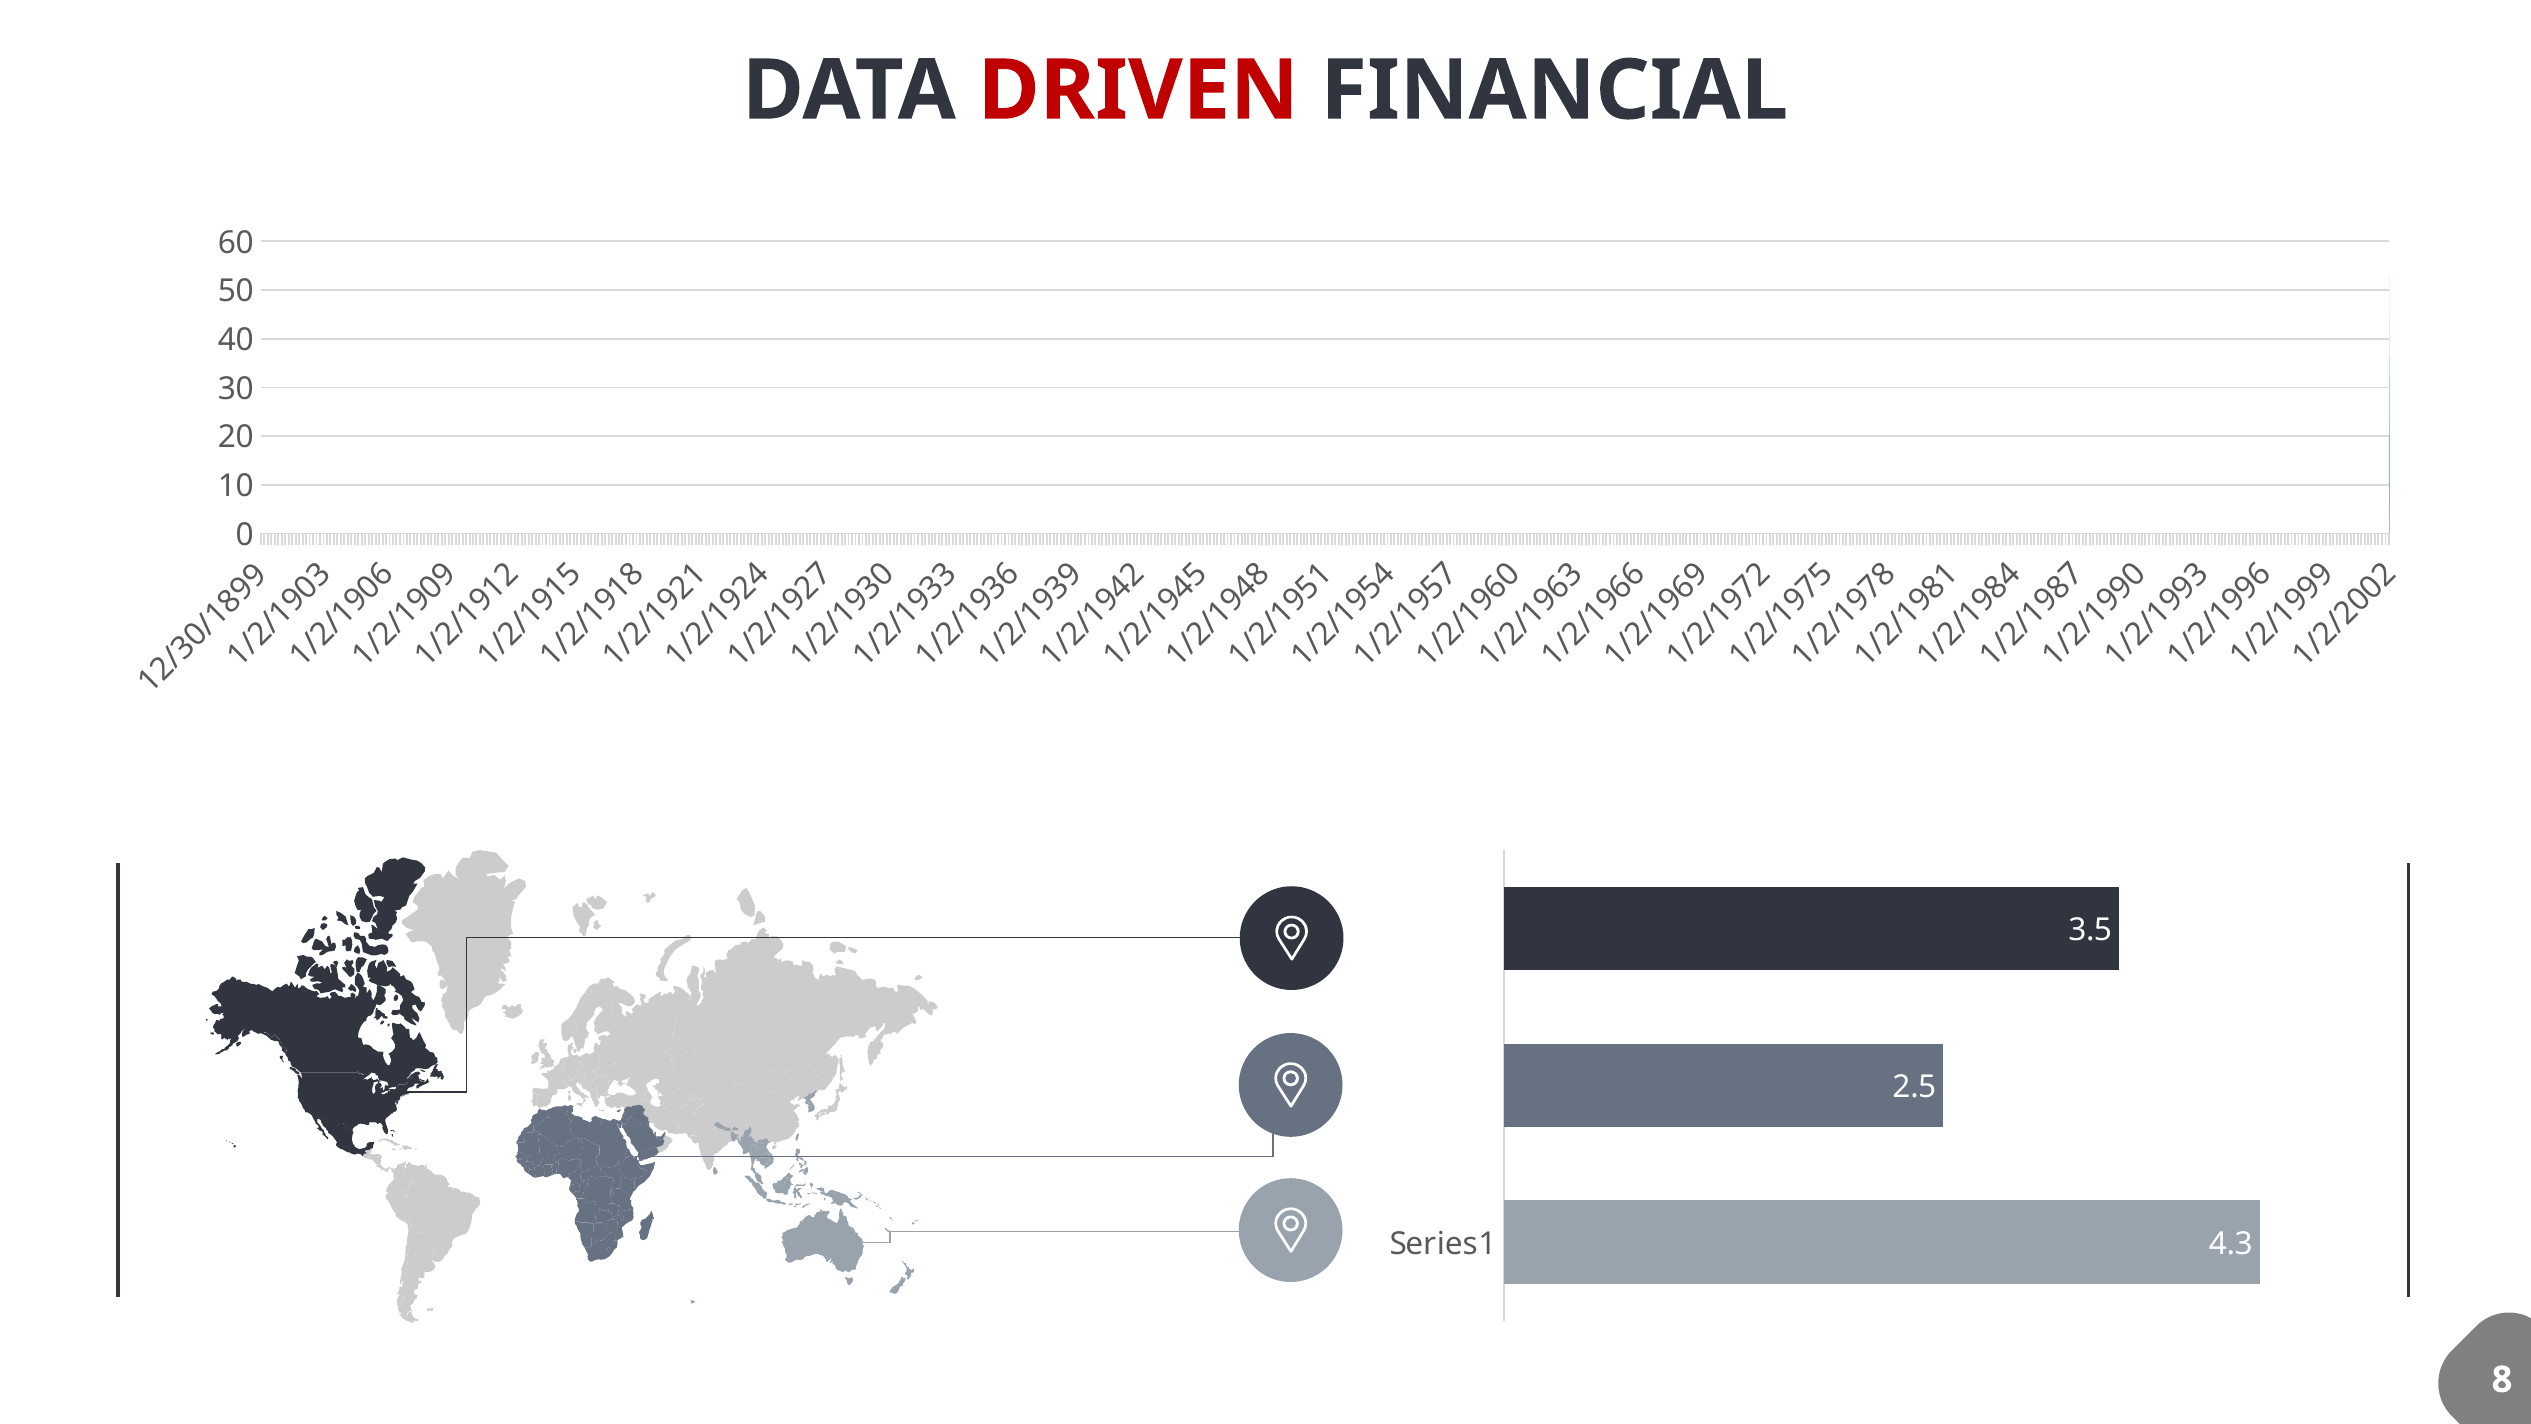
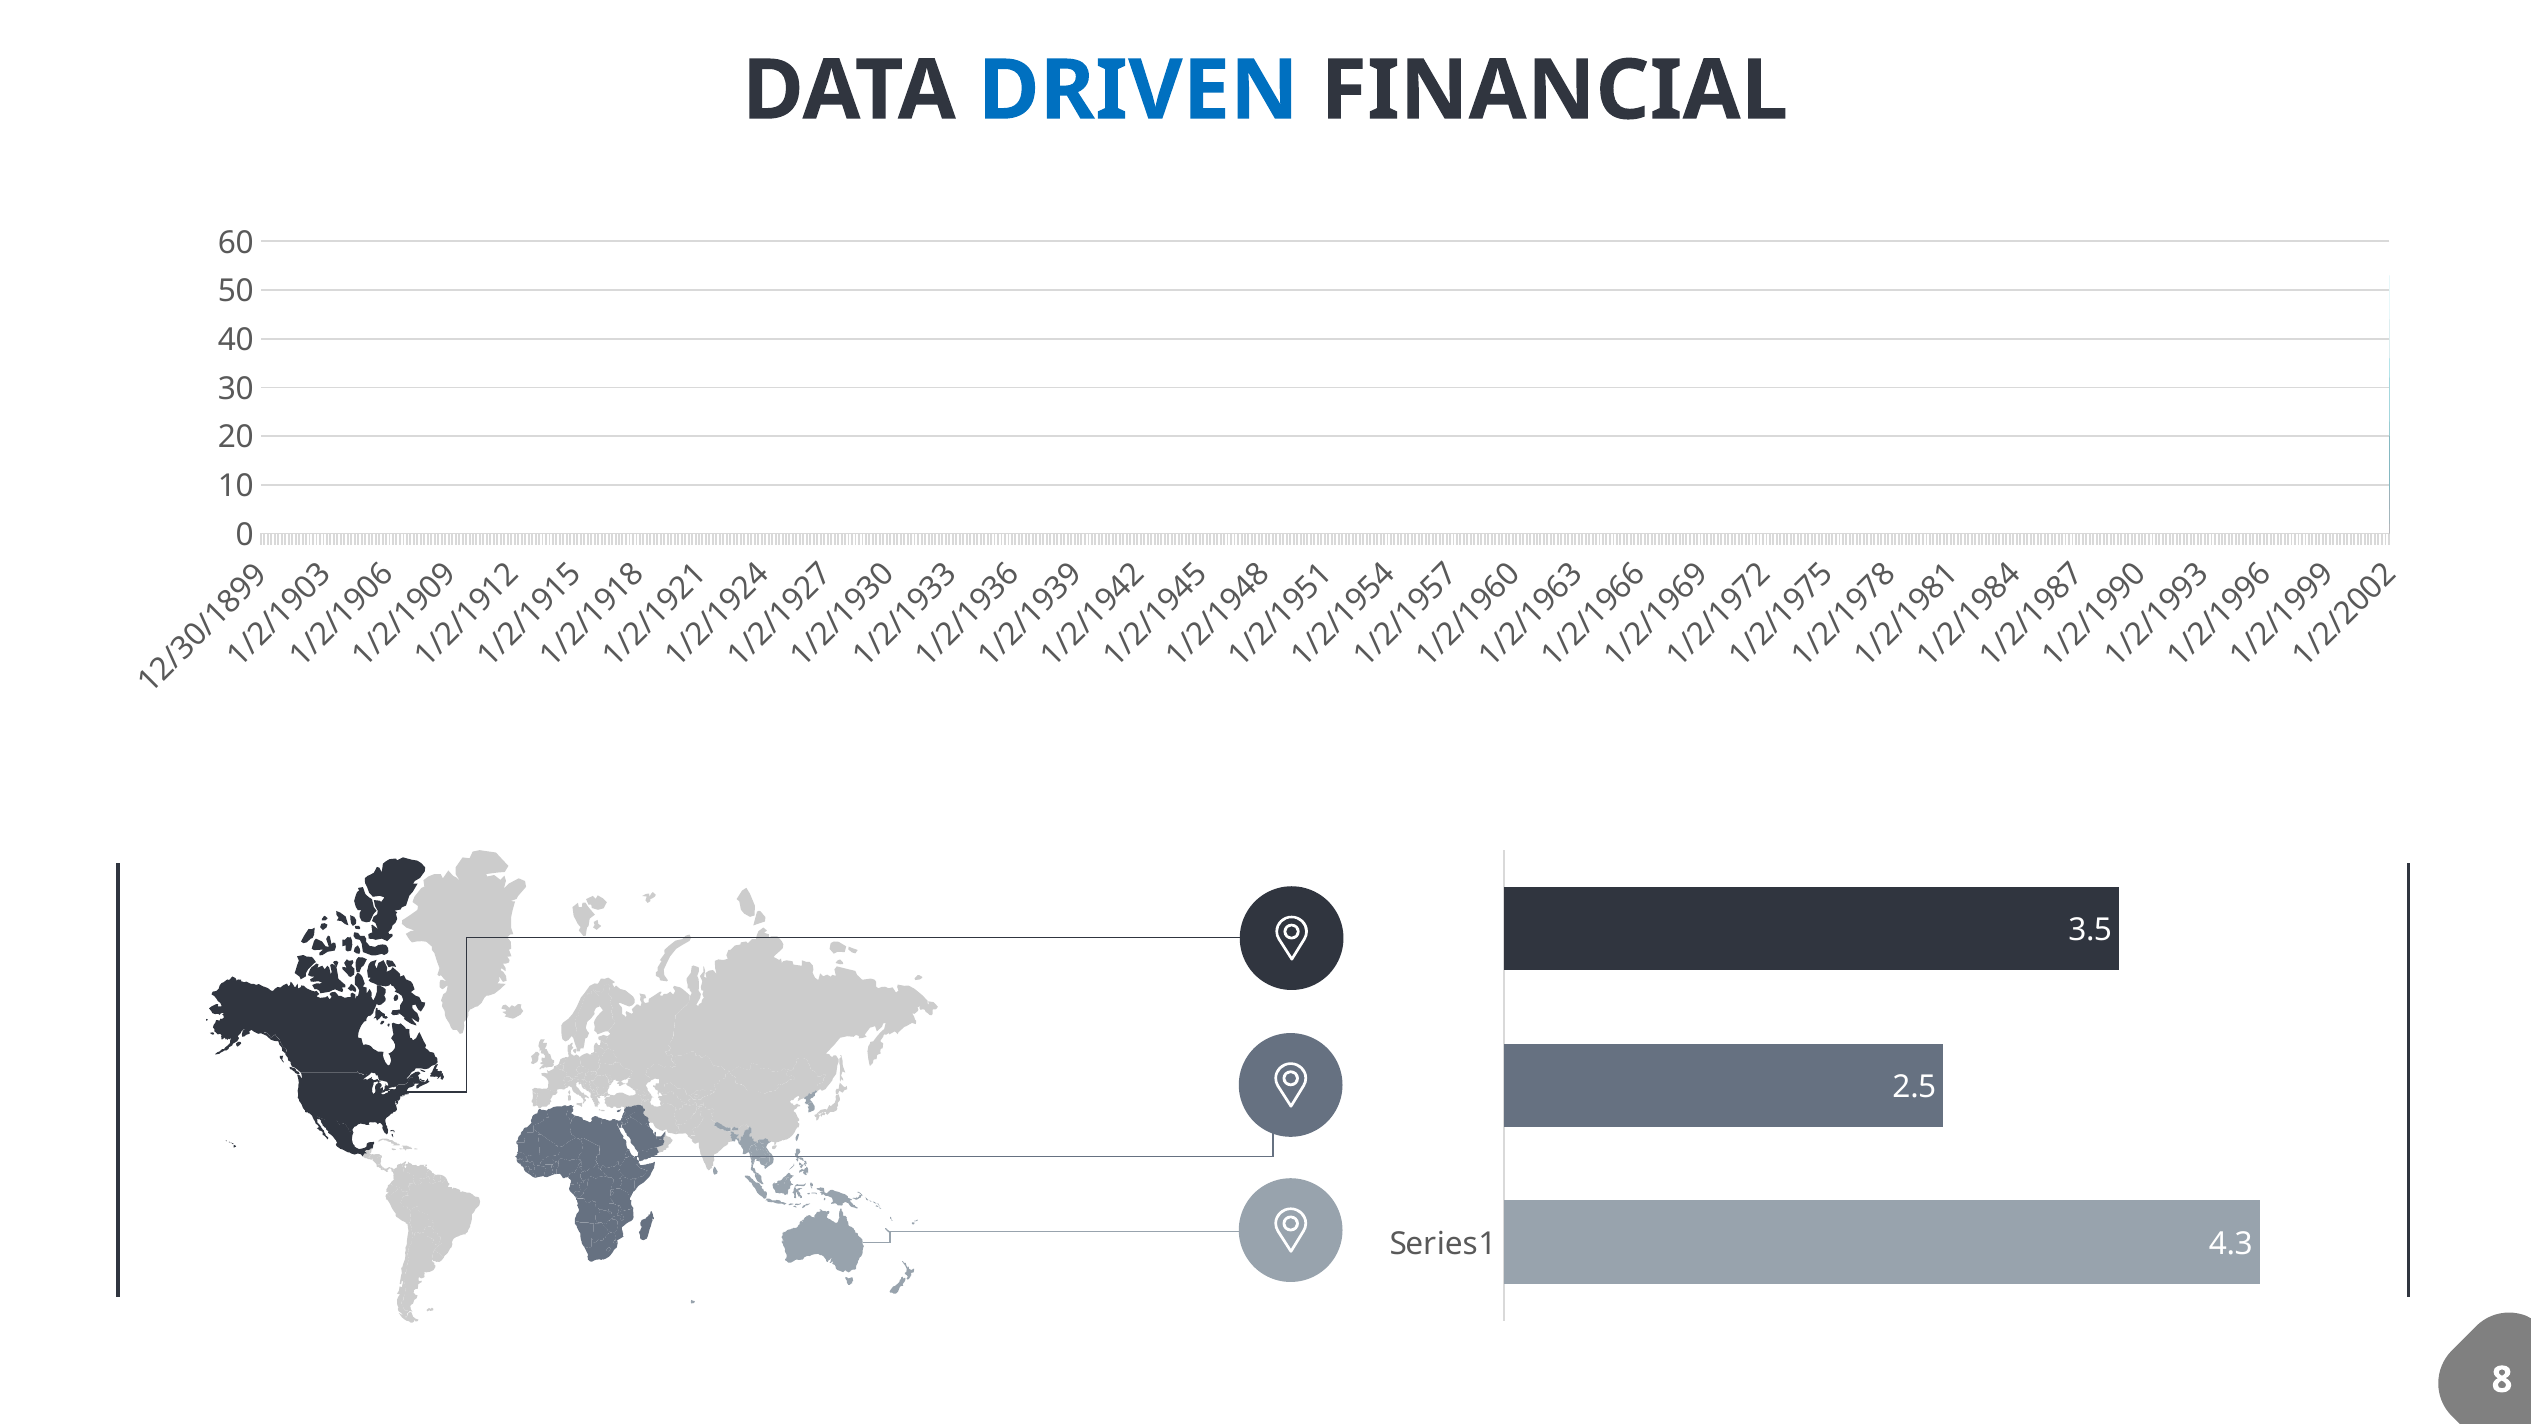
DRIVEN colour: red -> blue (1138, 91)
